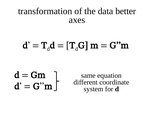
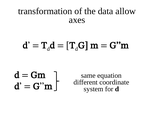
better: better -> allow (126, 11)
